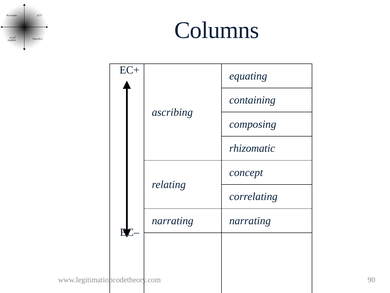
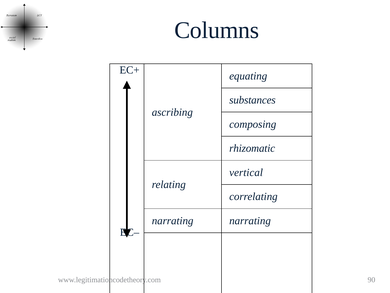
containing: containing -> substances (252, 100)
concept: concept -> vertical (246, 172)
